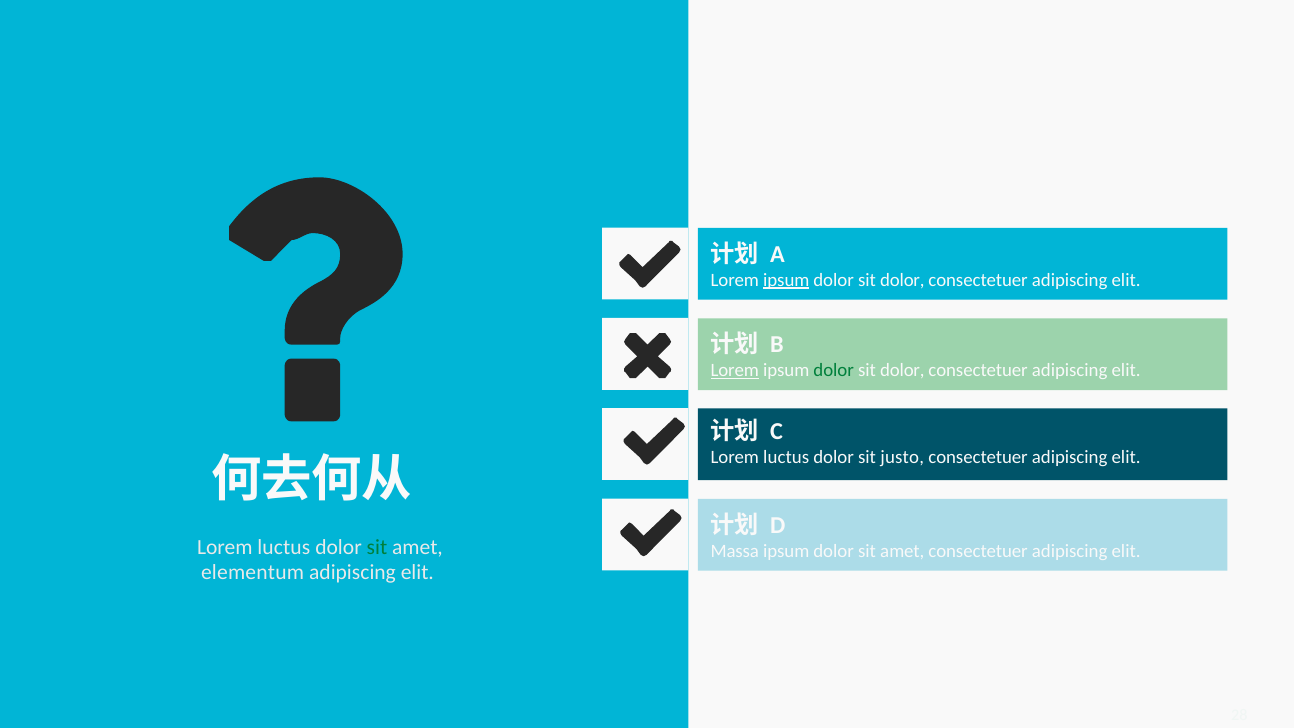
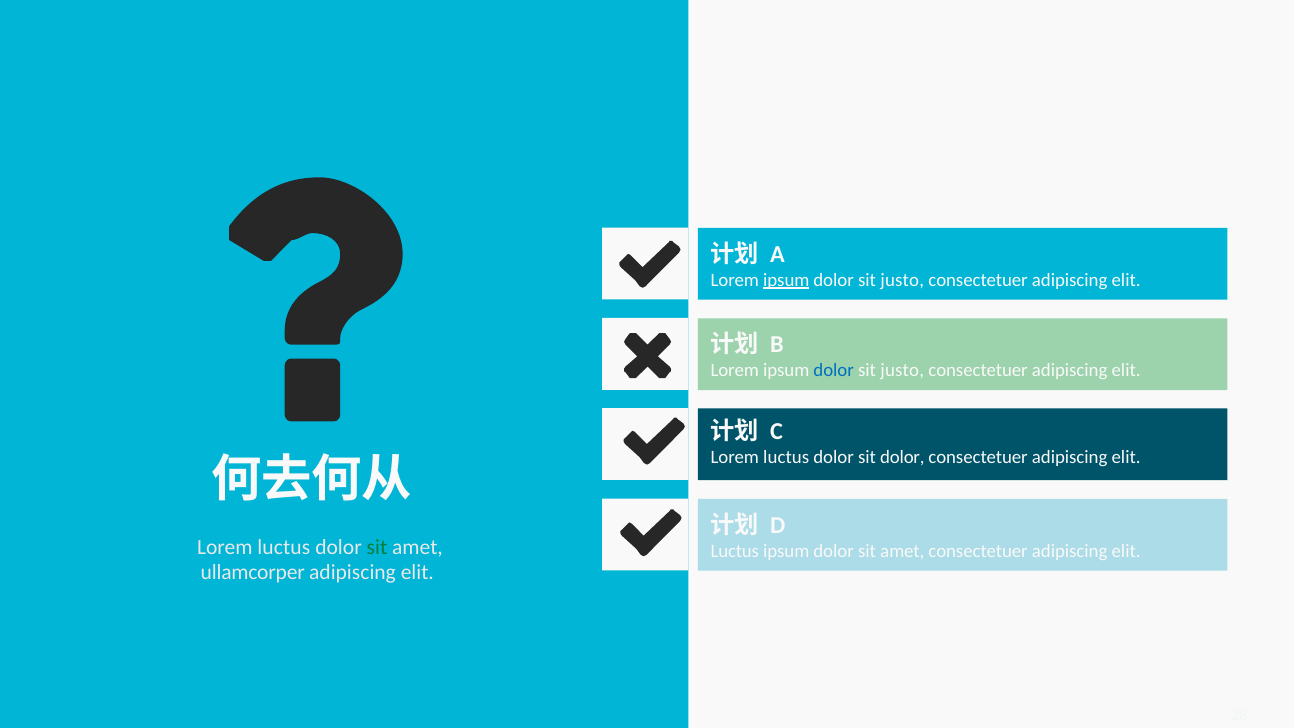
dolor: dolor -> justo (902, 280)
Lorem underline: present -> none (735, 370)
dolor colour: green -> blue (834, 370)
dolor: dolor -> justo (902, 370)
sit justo: justo -> dolor (902, 457)
Massa: Massa -> Luctus (735, 551)
elementum: elementum -> ullamcorper (253, 573)
